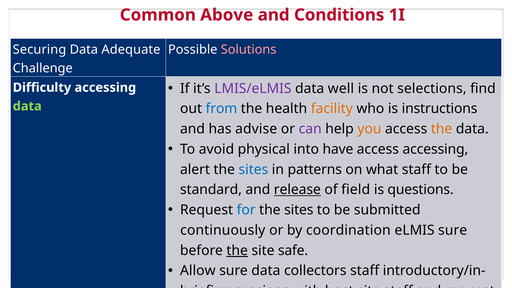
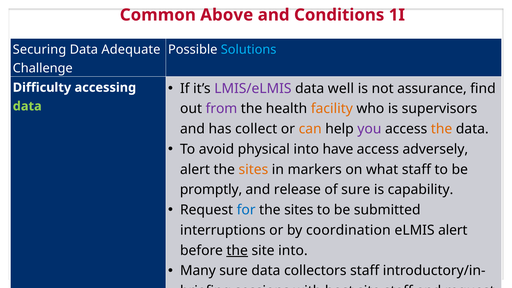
Solutions colour: pink -> light blue (249, 50)
selections: selections -> assurance (432, 88)
from colour: blue -> purple (221, 109)
instructions: instructions -> supervisors (439, 109)
advise: advise -> collect (256, 129)
can colour: purple -> orange (310, 129)
you colour: orange -> purple (369, 129)
access accessing: accessing -> adversely (435, 149)
sites colour: blue -> orange (253, 169)
patterns: patterns -> markers (315, 169)
standard: standard -> promptly (211, 190)
release underline: present -> none (297, 190)
of field: field -> sure (356, 190)
questions: questions -> capability (421, 190)
continuously: continuously -> interruptions (223, 230)
eLMIS sure: sure -> alert (453, 230)
site safe: safe -> into (293, 250)
Allow: Allow -> Many (198, 271)
